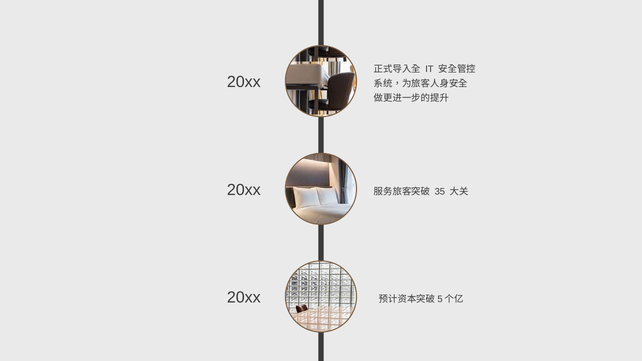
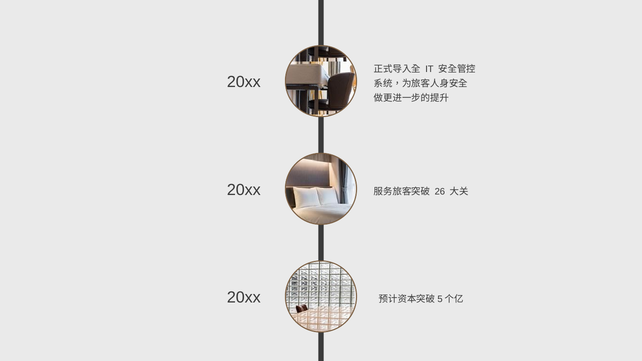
35: 35 -> 26 (440, 192)
